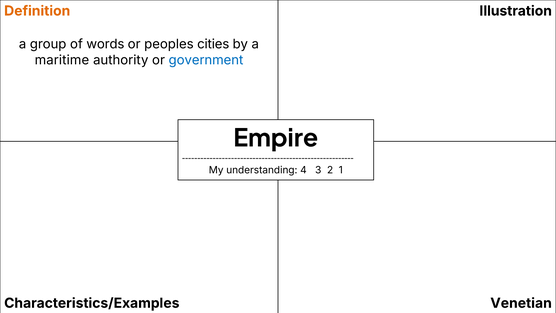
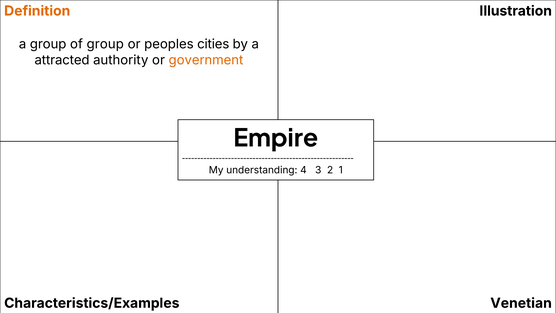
of words: words -> group (105, 44)
maritime: maritime -> attracted (62, 60)
government colour: blue -> orange (206, 60)
